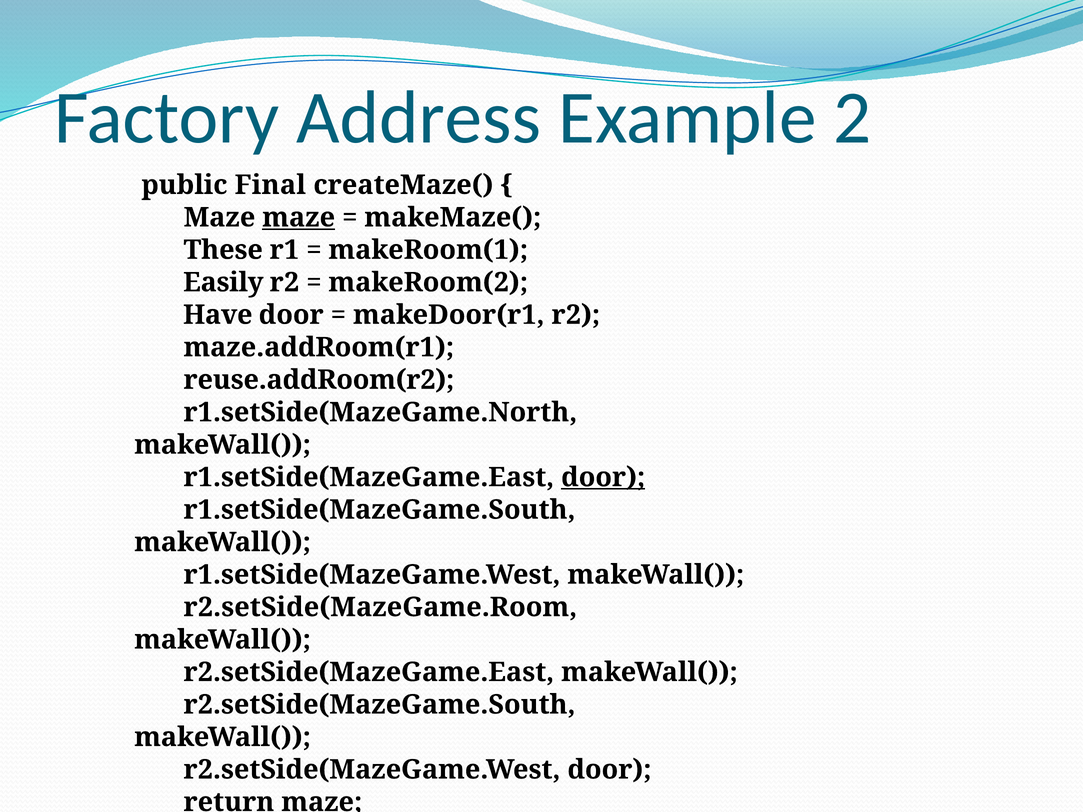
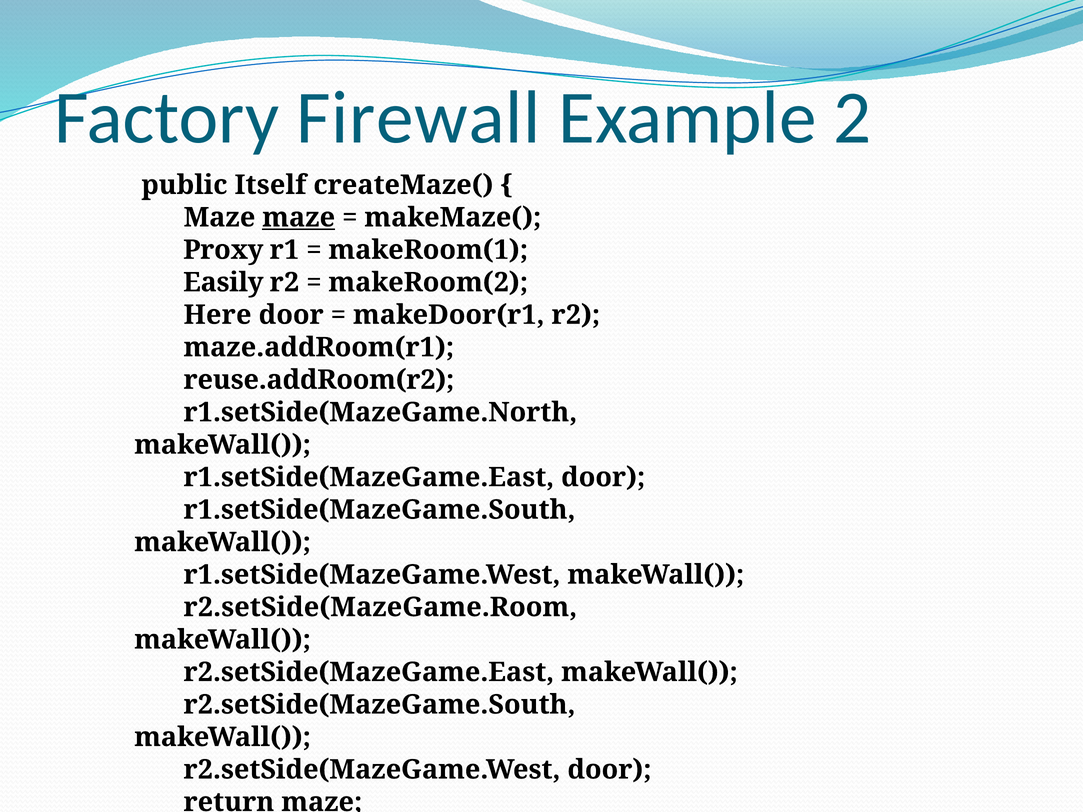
Address: Address -> Firewall (418, 118)
Final: Final -> Itself (270, 185)
These: These -> Proxy (223, 250)
Have: Have -> Here (218, 315)
door underline: present -> none (603, 477)
